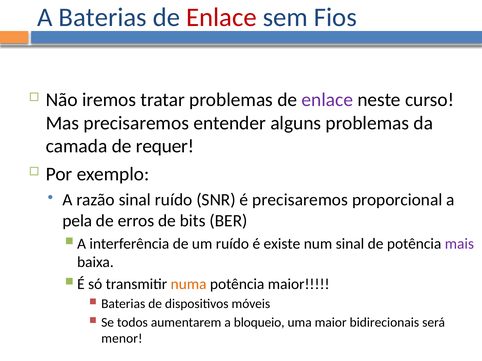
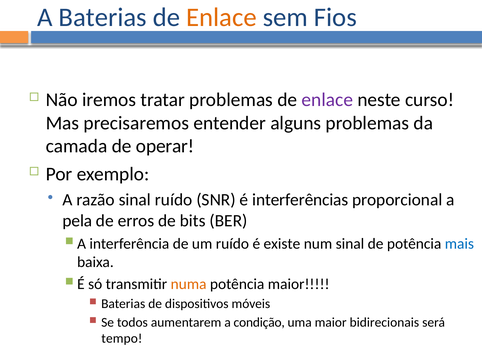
Enlace colour: red -> orange (221, 17)
requer: requer -> operar (165, 146)
é precisaremos: precisaremos -> interferências (300, 200)
mais colour: purple -> blue (459, 244)
bloqueio: bloqueio -> condição (259, 323)
menor: menor -> tempo (122, 339)
